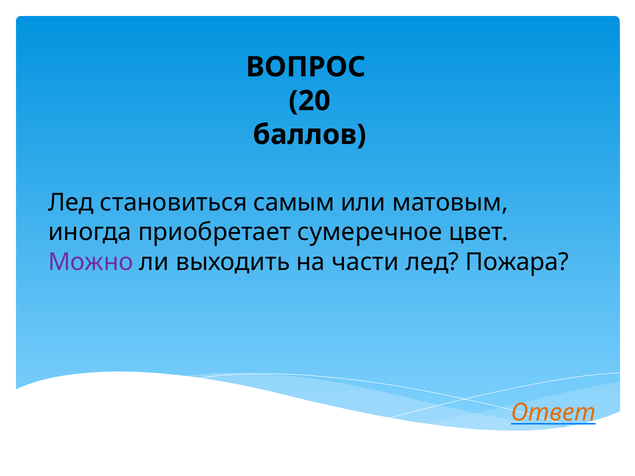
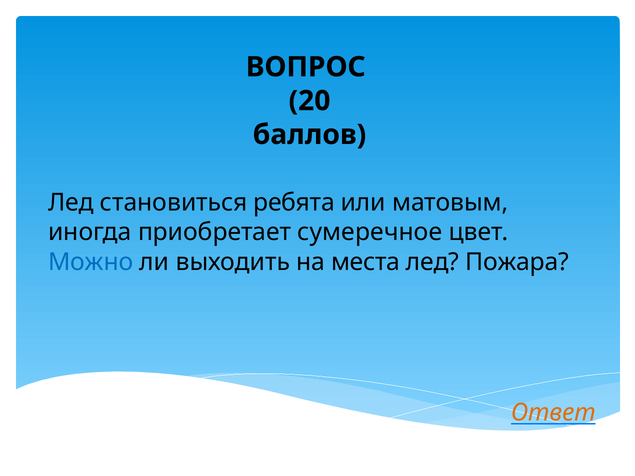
самым: самым -> ребята (294, 203)
Можно colour: purple -> blue (91, 262)
части: части -> места (366, 262)
